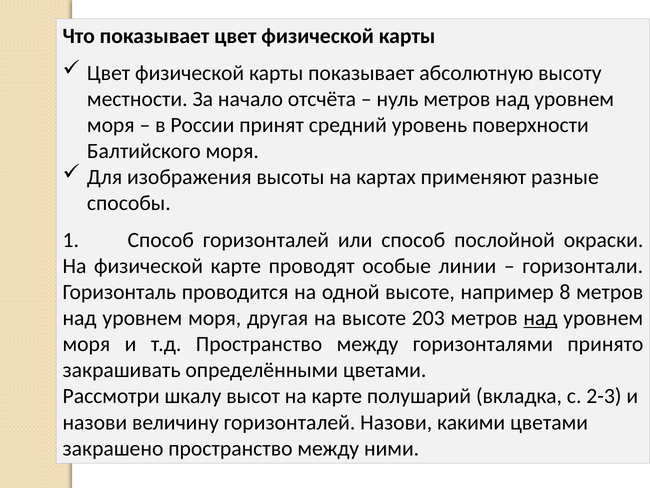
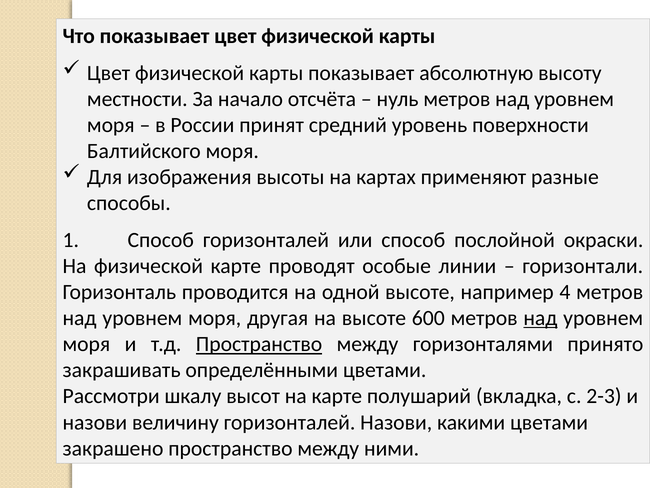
8: 8 -> 4 (565, 292)
203: 203 -> 600 (428, 318)
Пространство underline: none -> present (259, 344)
